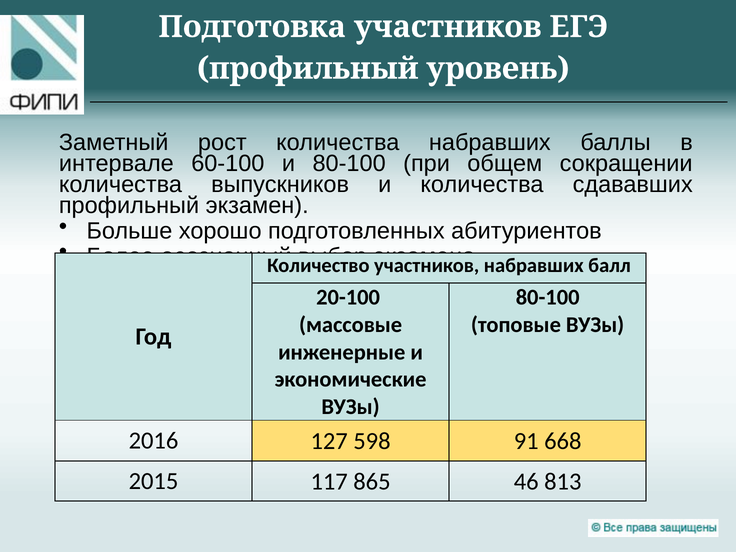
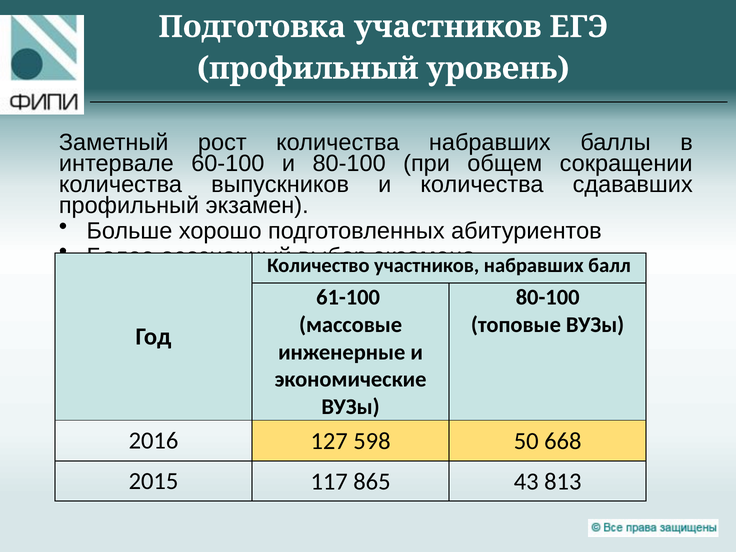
20-100: 20-100 -> 61-100 (348, 297)
91: 91 -> 50 (526, 441)
46: 46 -> 43 (526, 481)
